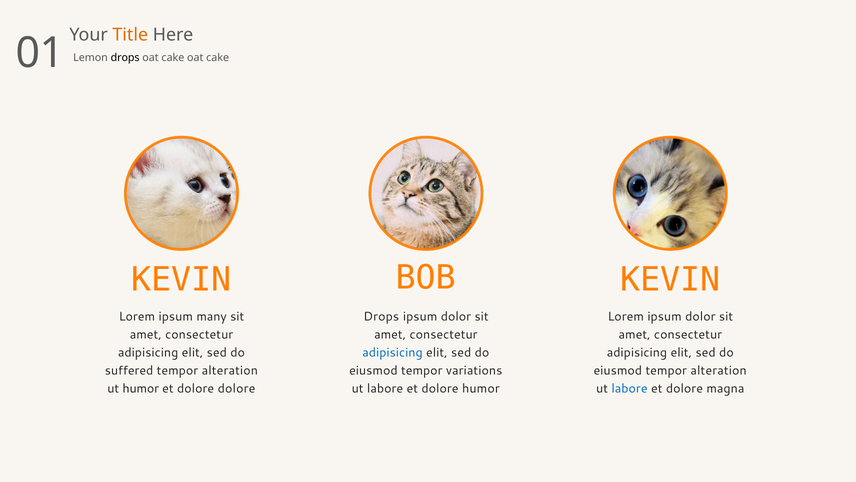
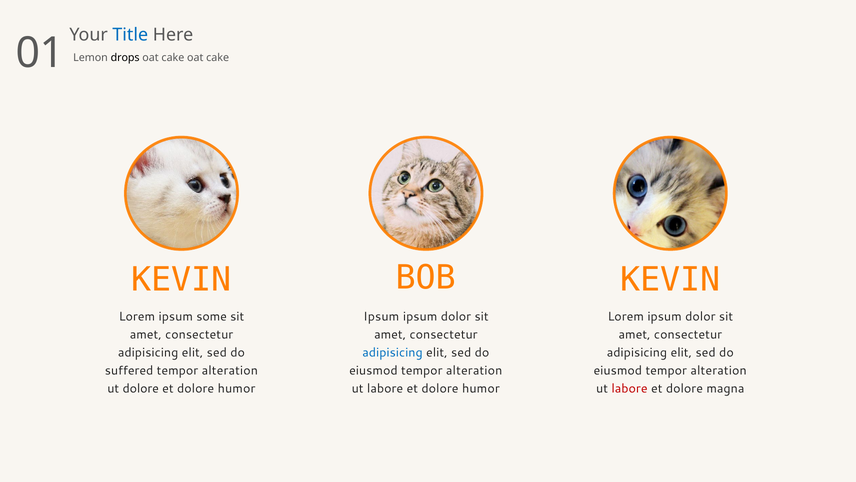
Title colour: orange -> blue (130, 35)
many: many -> some (212, 316)
Drops: Drops -> Ipsum (381, 316)
variations: variations -> alteration (474, 370)
ut humor: humor -> dolore (141, 388)
dolore: dolore -> humor (237, 388)
labore colour: blue -> red (630, 388)
